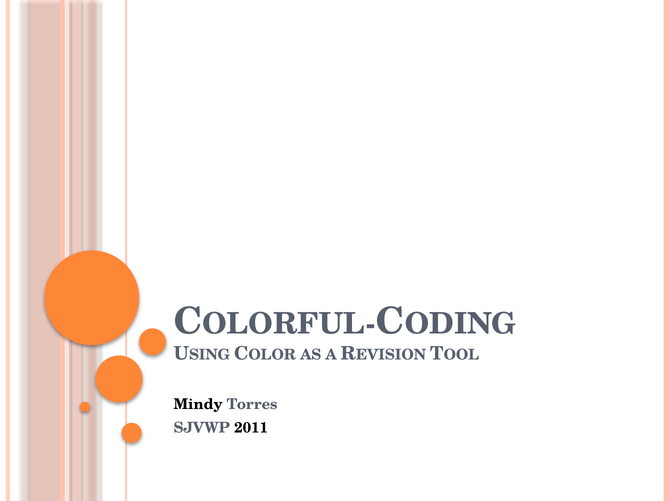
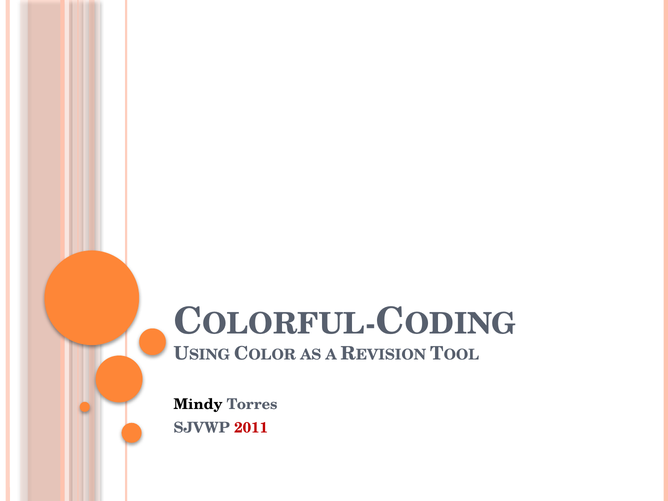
2011 colour: black -> red (251, 428)
